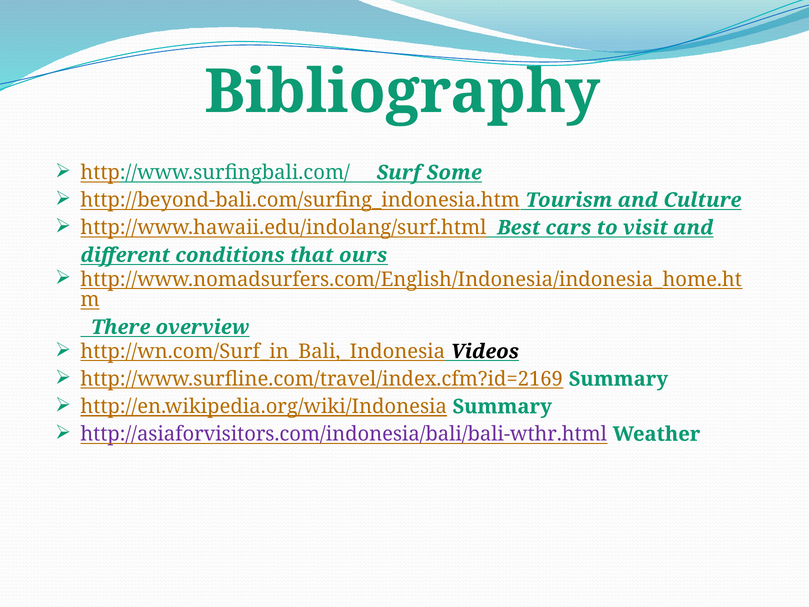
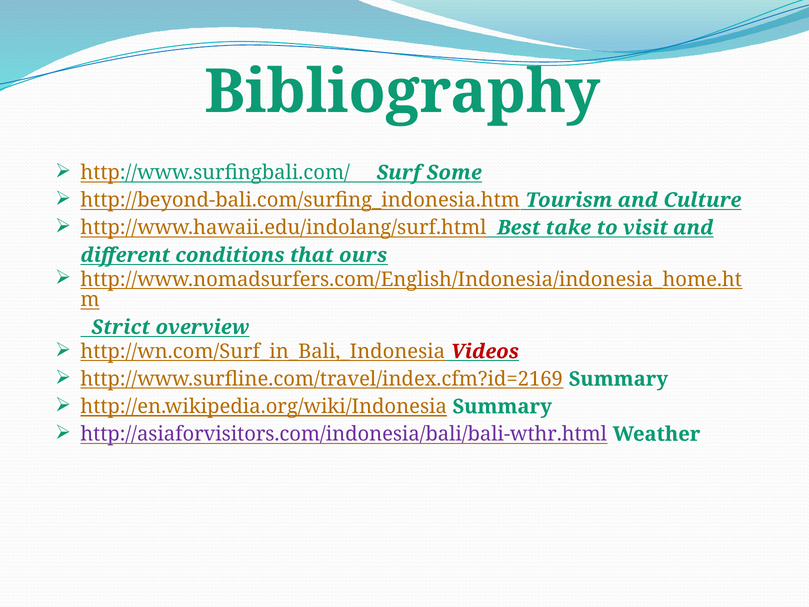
cars: cars -> take (568, 228)
There: There -> Strict (121, 327)
Videos colour: black -> red (485, 351)
